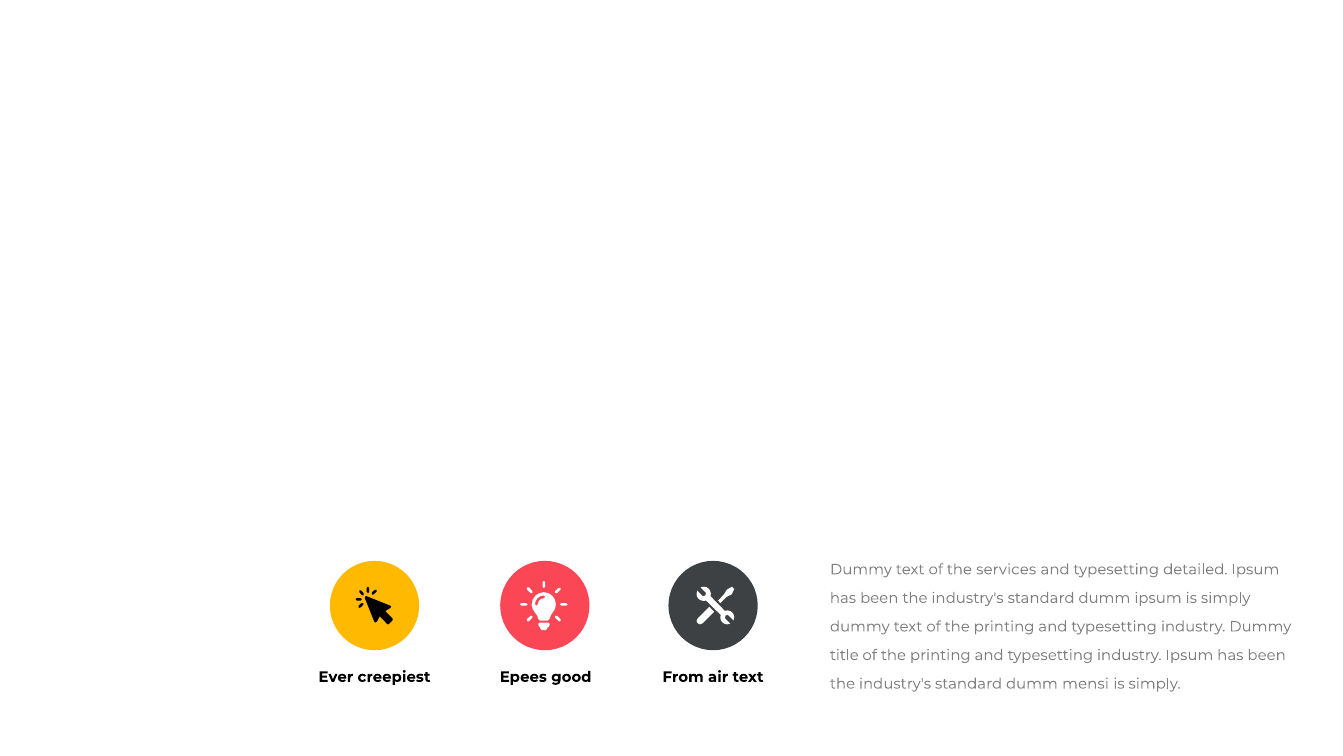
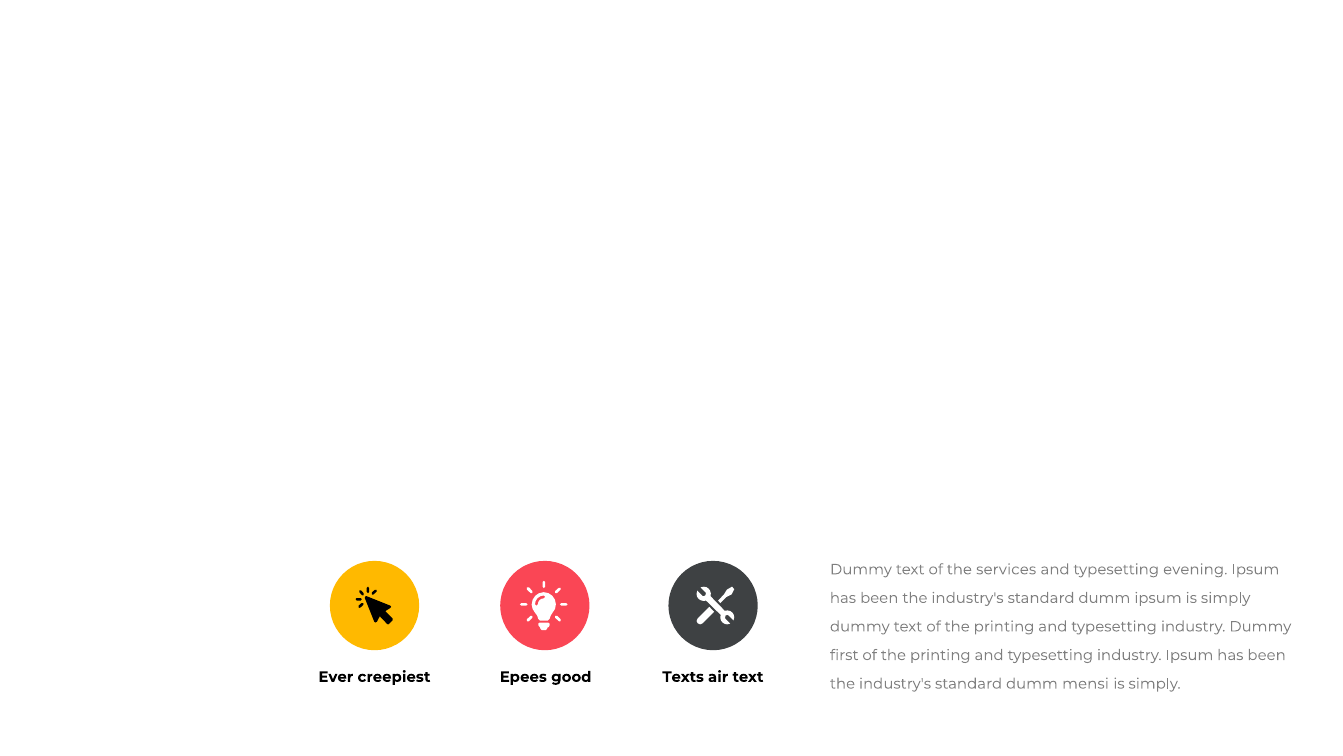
detailed: detailed -> evening (1195, 569)
title: title -> first (844, 655)
From: From -> Texts (683, 676)
